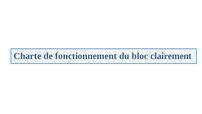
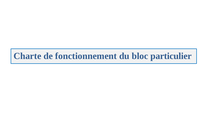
clairement: clairement -> particulier (171, 56)
